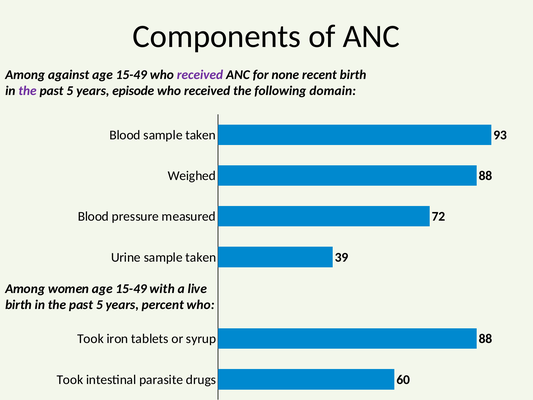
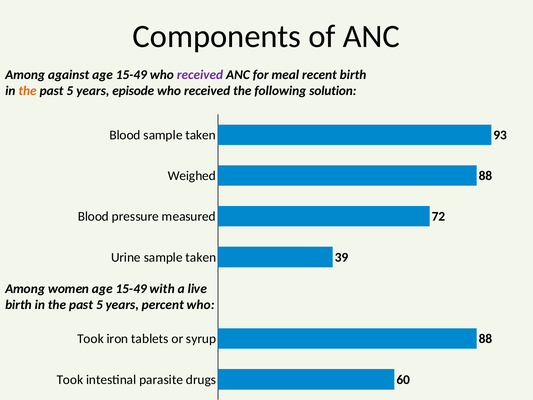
none: none -> meal (285, 75)
the colour: purple -> orange (28, 91)
domain: domain -> solution (333, 91)
